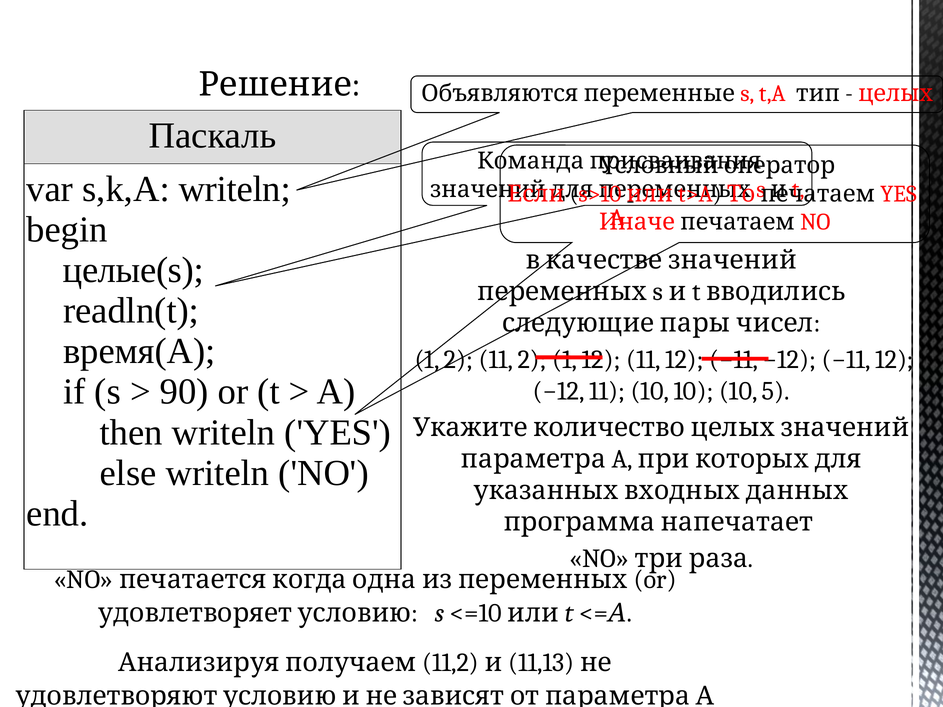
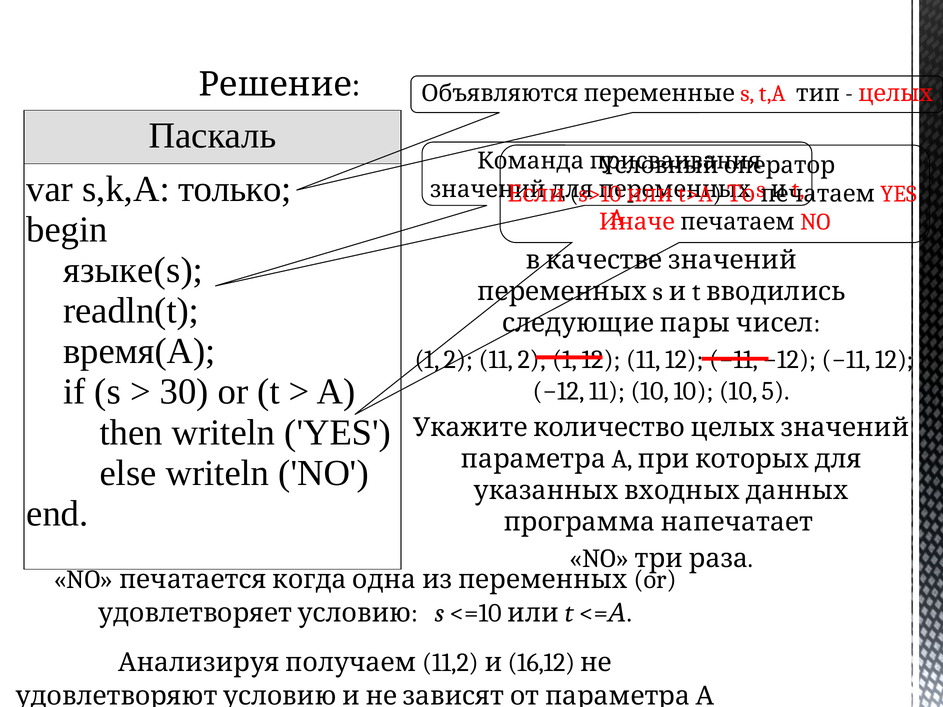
s,k,A writeln: writeln -> только (235, 189)
целые(s: целые(s -> языке(s (133, 270)
90: 90 -> 30 (184, 392)
11,13: 11,13 -> 16,12 (541, 663)
